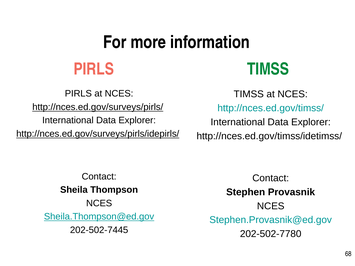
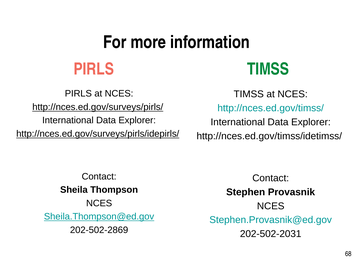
202-502-7445: 202-502-7445 -> 202-502-2869 (99, 230)
202-502-7780: 202-502-7780 -> 202-502-2031 (271, 234)
